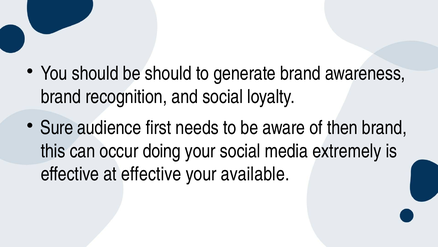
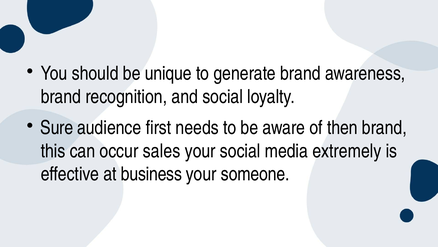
be should: should -> unique (168, 73)
doing: doing -> sales (162, 151)
at effective: effective -> business (151, 174)
available: available -> someone (255, 174)
